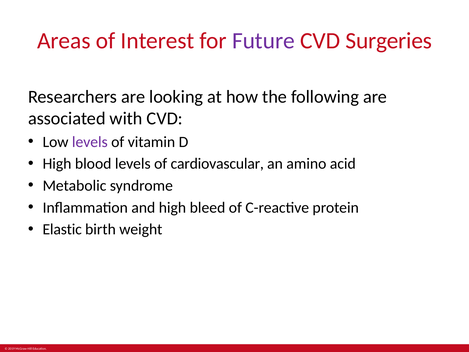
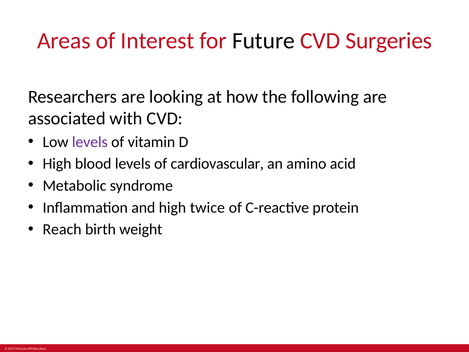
Future colour: purple -> black (263, 41)
bleed: bleed -> twice (207, 207)
Elastic: Elastic -> Reach (62, 229)
